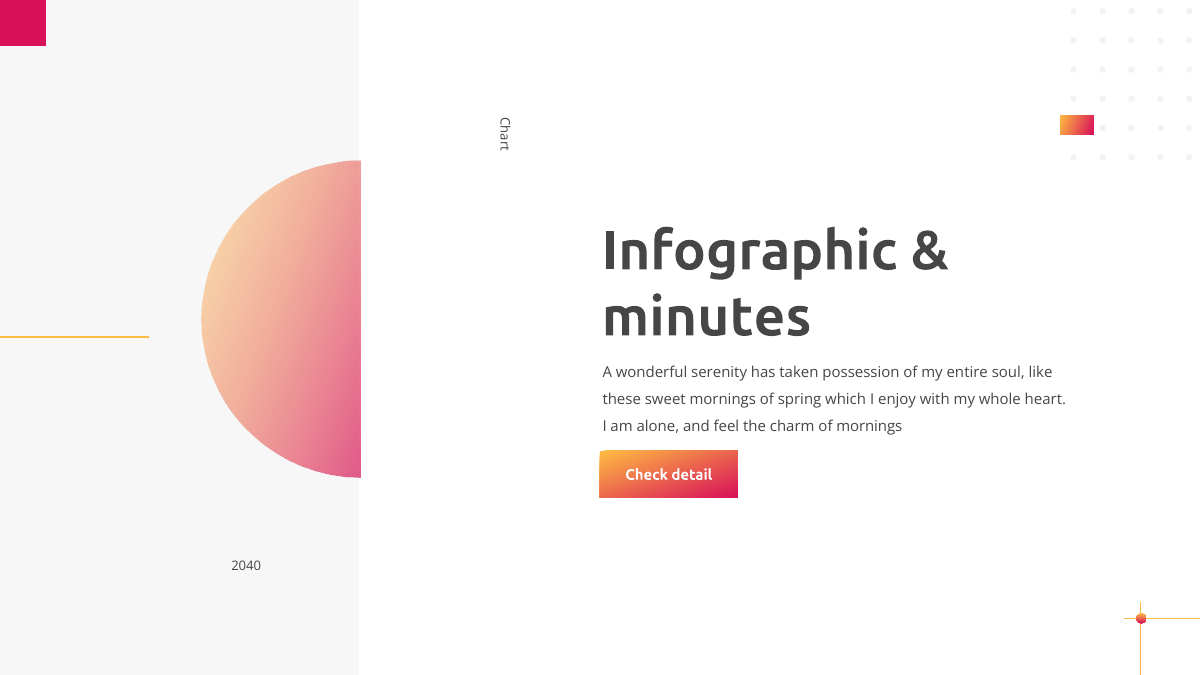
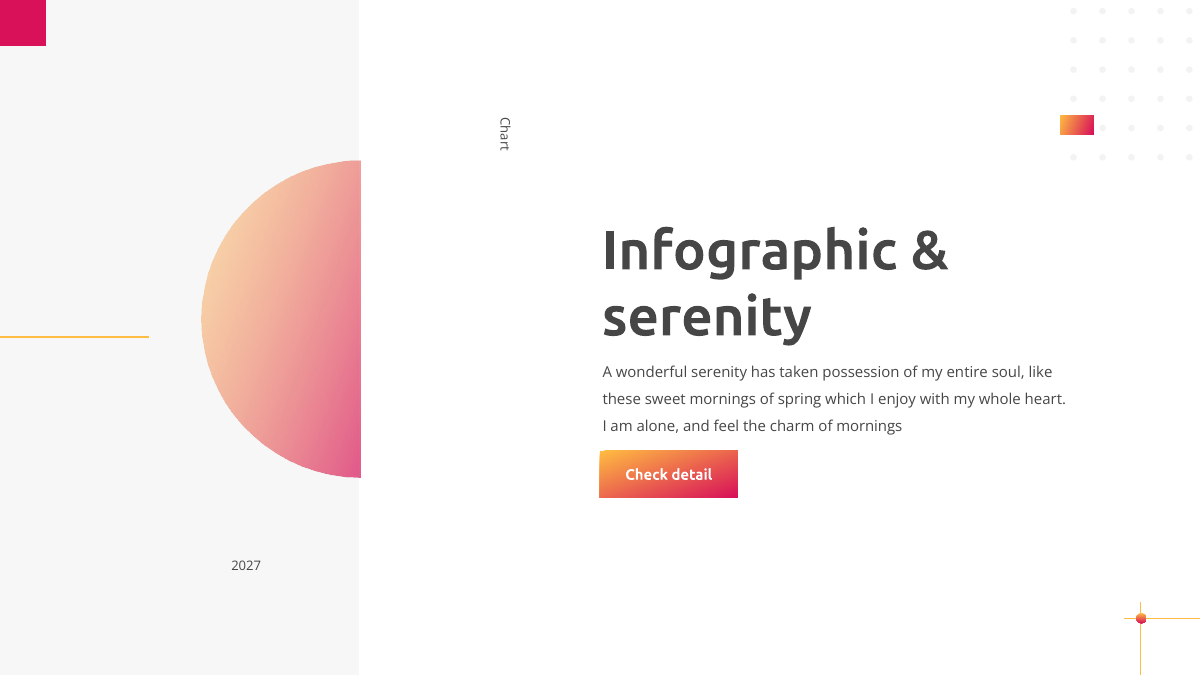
minutes: minutes -> serenity (707, 317)
2040: 2040 -> 2027 (246, 566)
